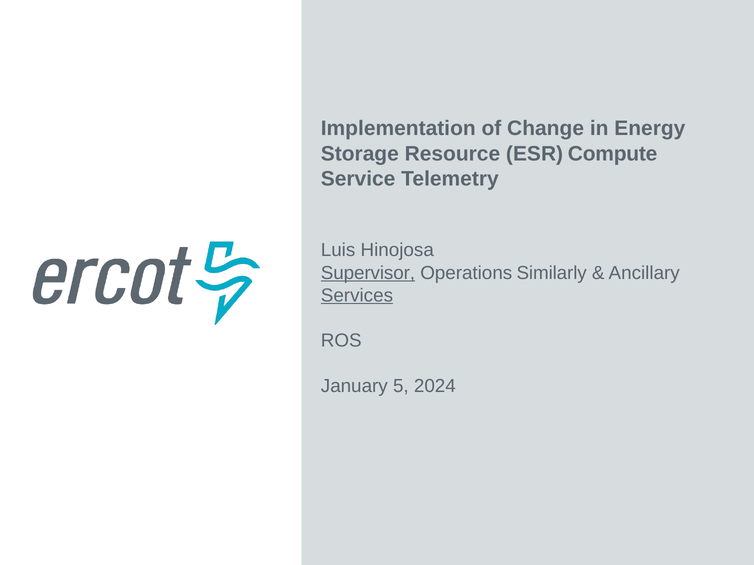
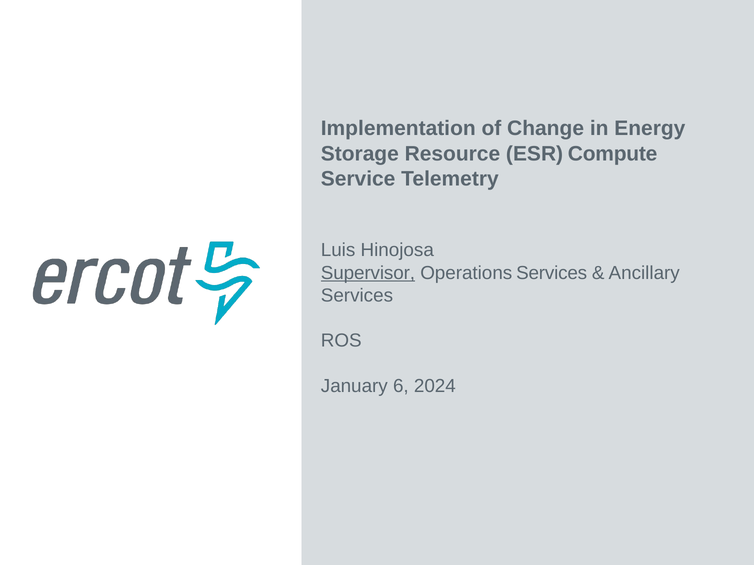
Operations Similarly: Similarly -> Services (552, 273)
Services underline: present -> none (357, 296)
5: 5 -> 6 (401, 386)
